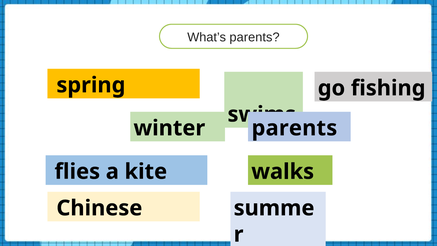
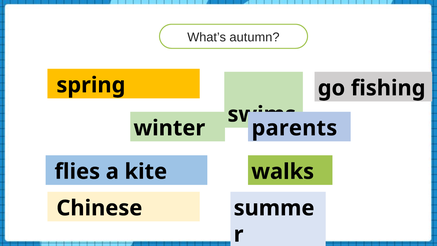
What’s parents: parents -> autumn (255, 37)
